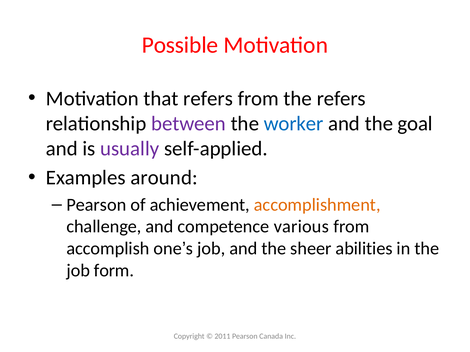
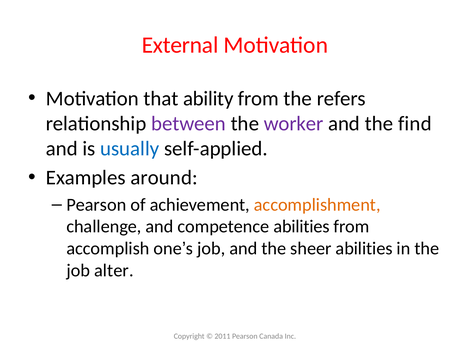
Possible: Possible -> External (180, 45)
that refers: refers -> ability (208, 99)
worker colour: blue -> purple (294, 124)
goal: goal -> find (415, 124)
usually colour: purple -> blue (130, 149)
competence various: various -> abilities (301, 227)
form: form -> alter (114, 271)
